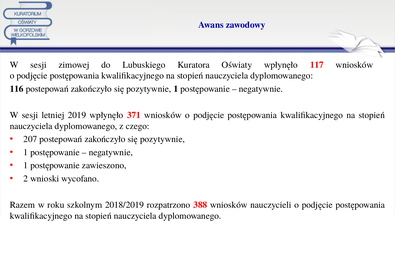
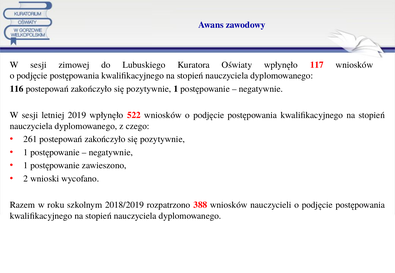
371: 371 -> 522 (134, 115)
207: 207 -> 261 (30, 139)
